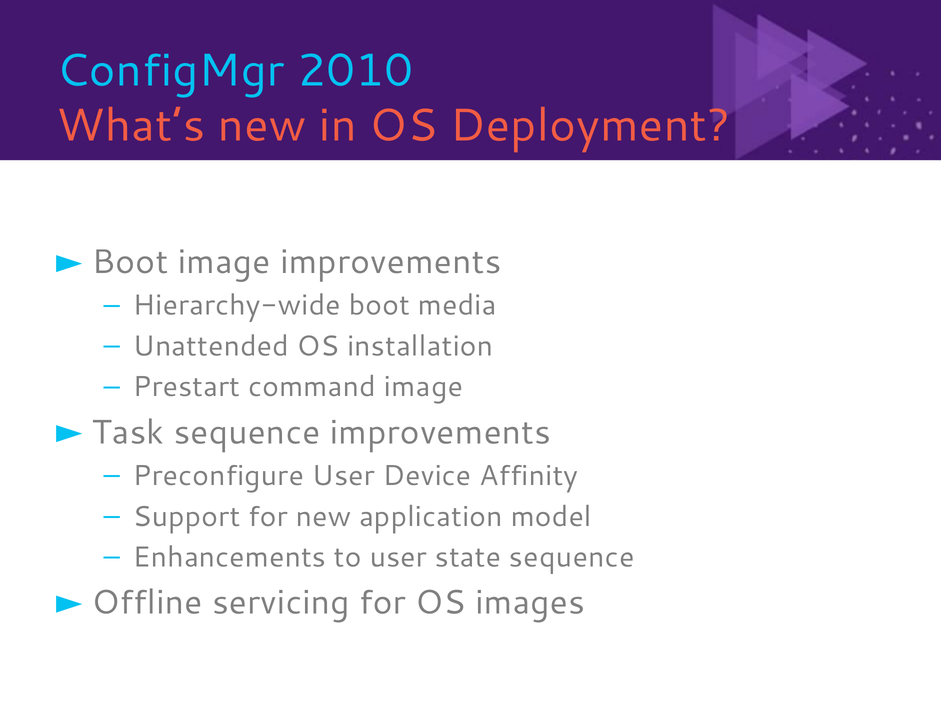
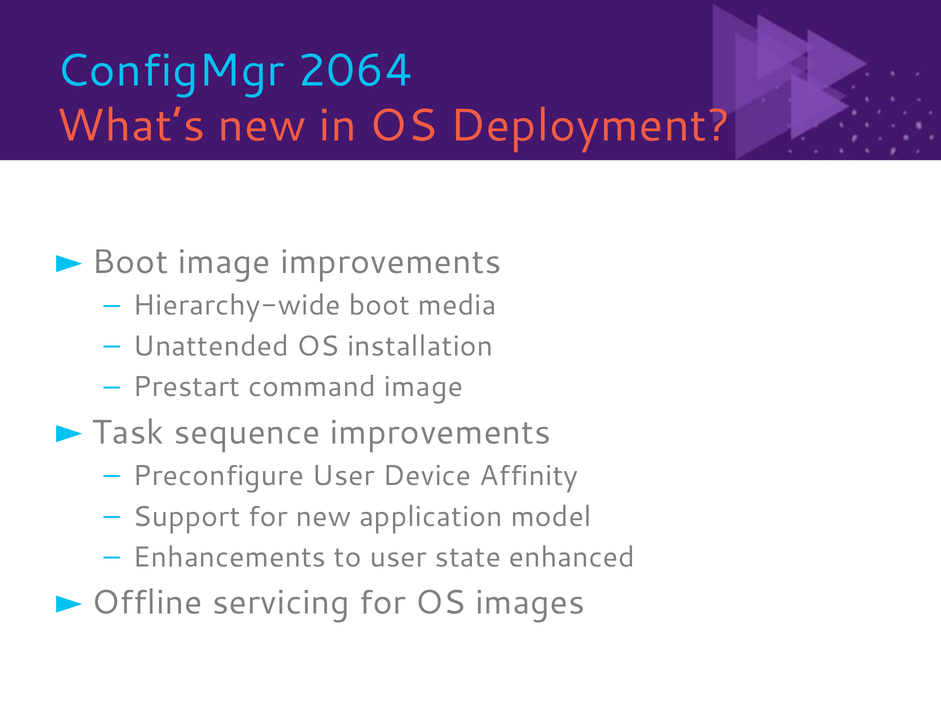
2010: 2010 -> 2064 (355, 70)
state sequence: sequence -> enhanced (572, 557)
